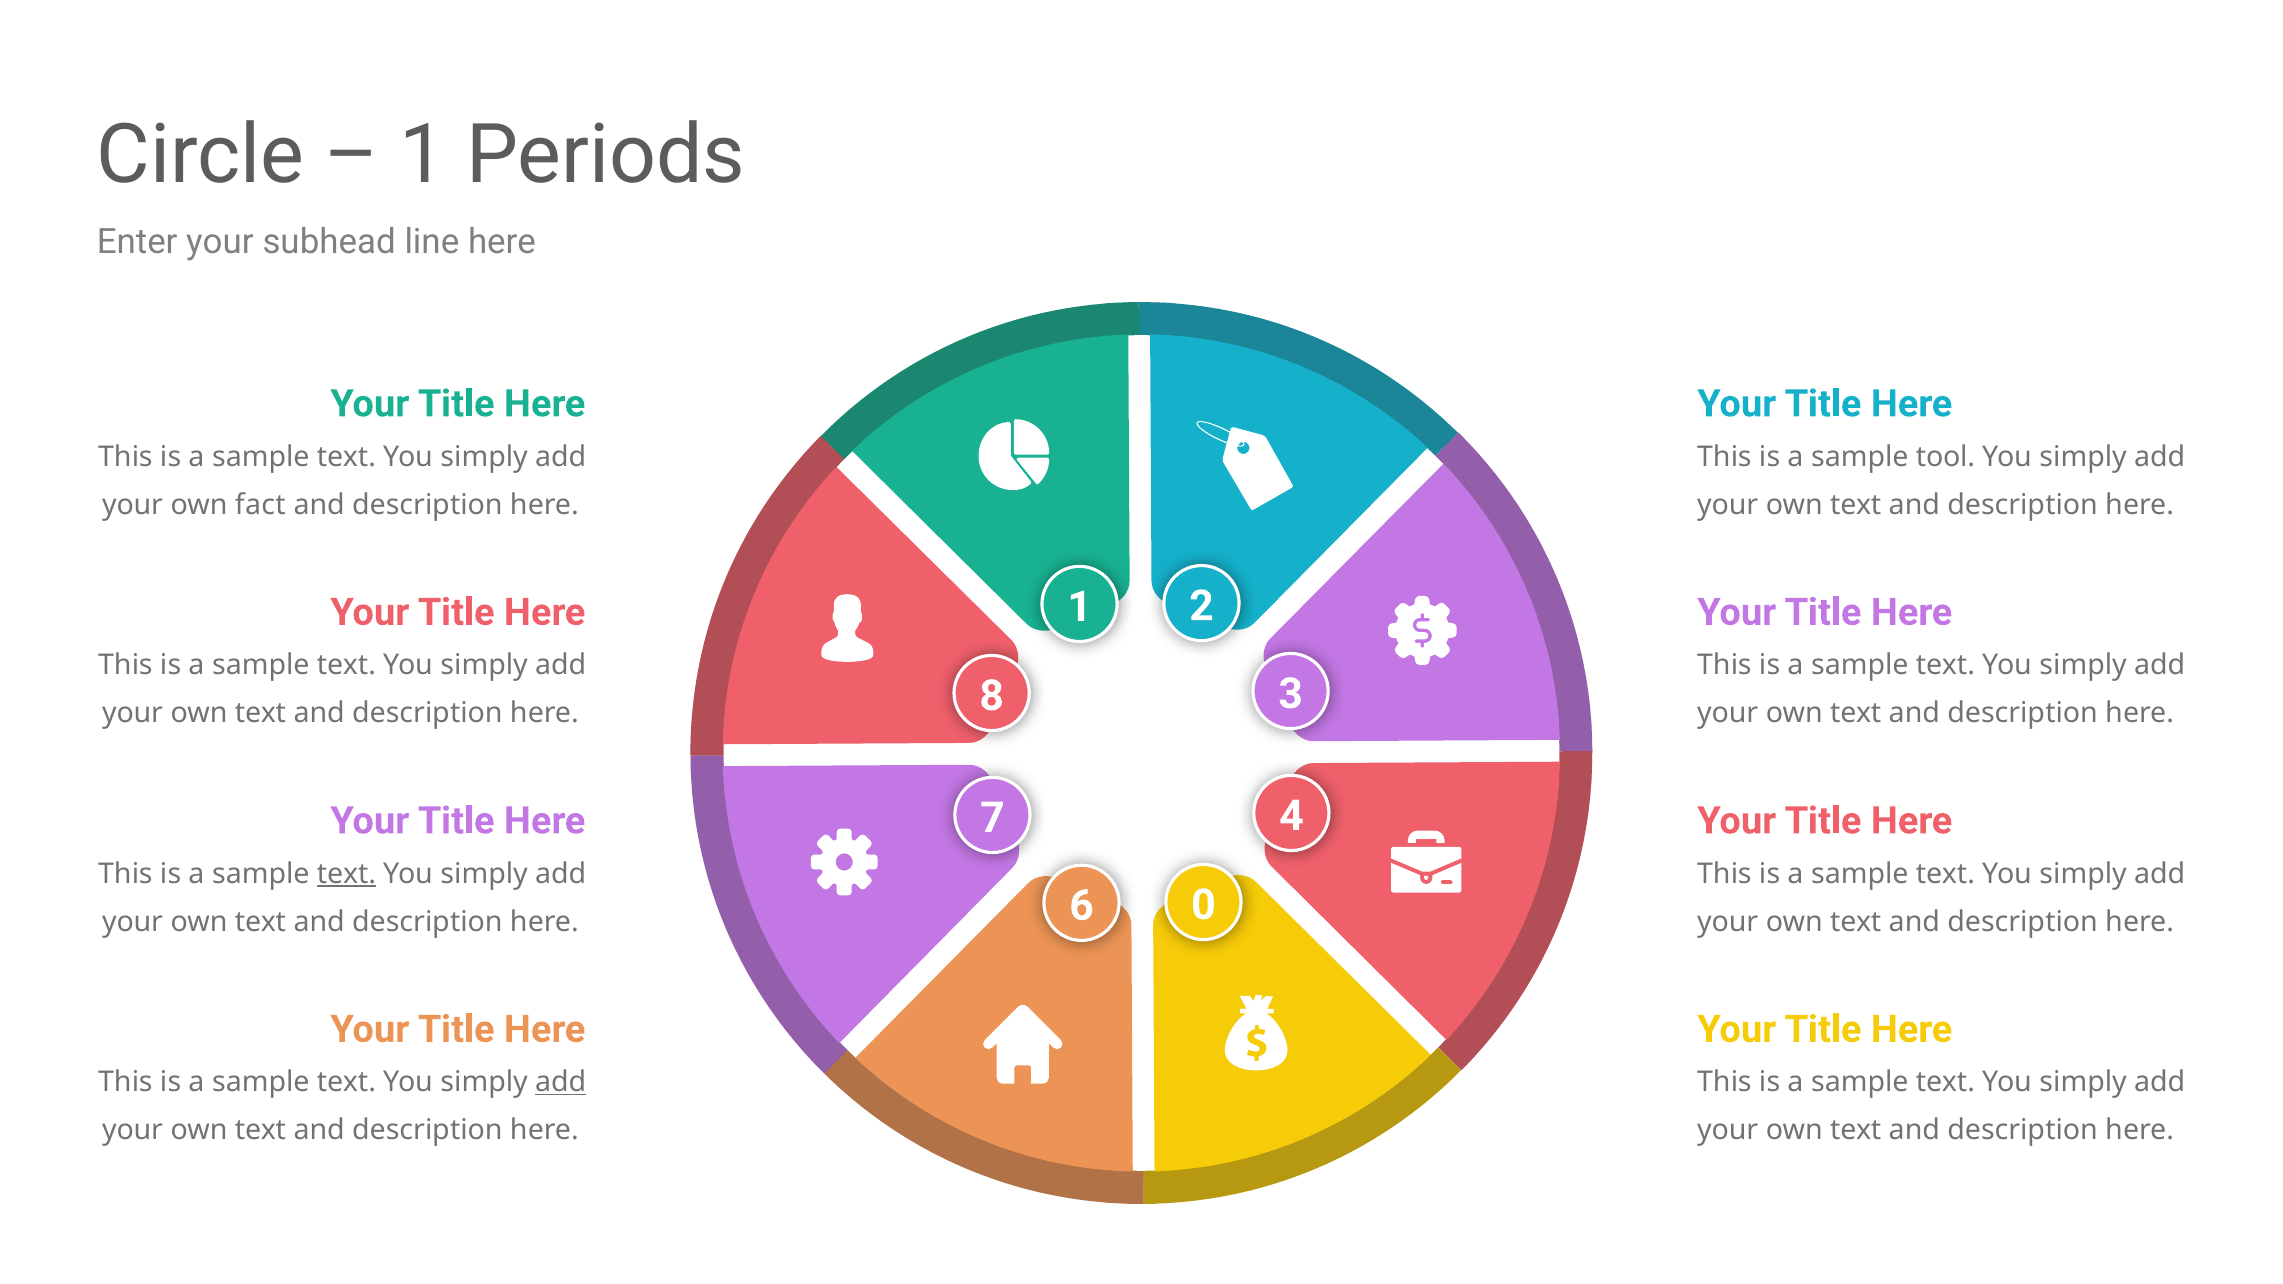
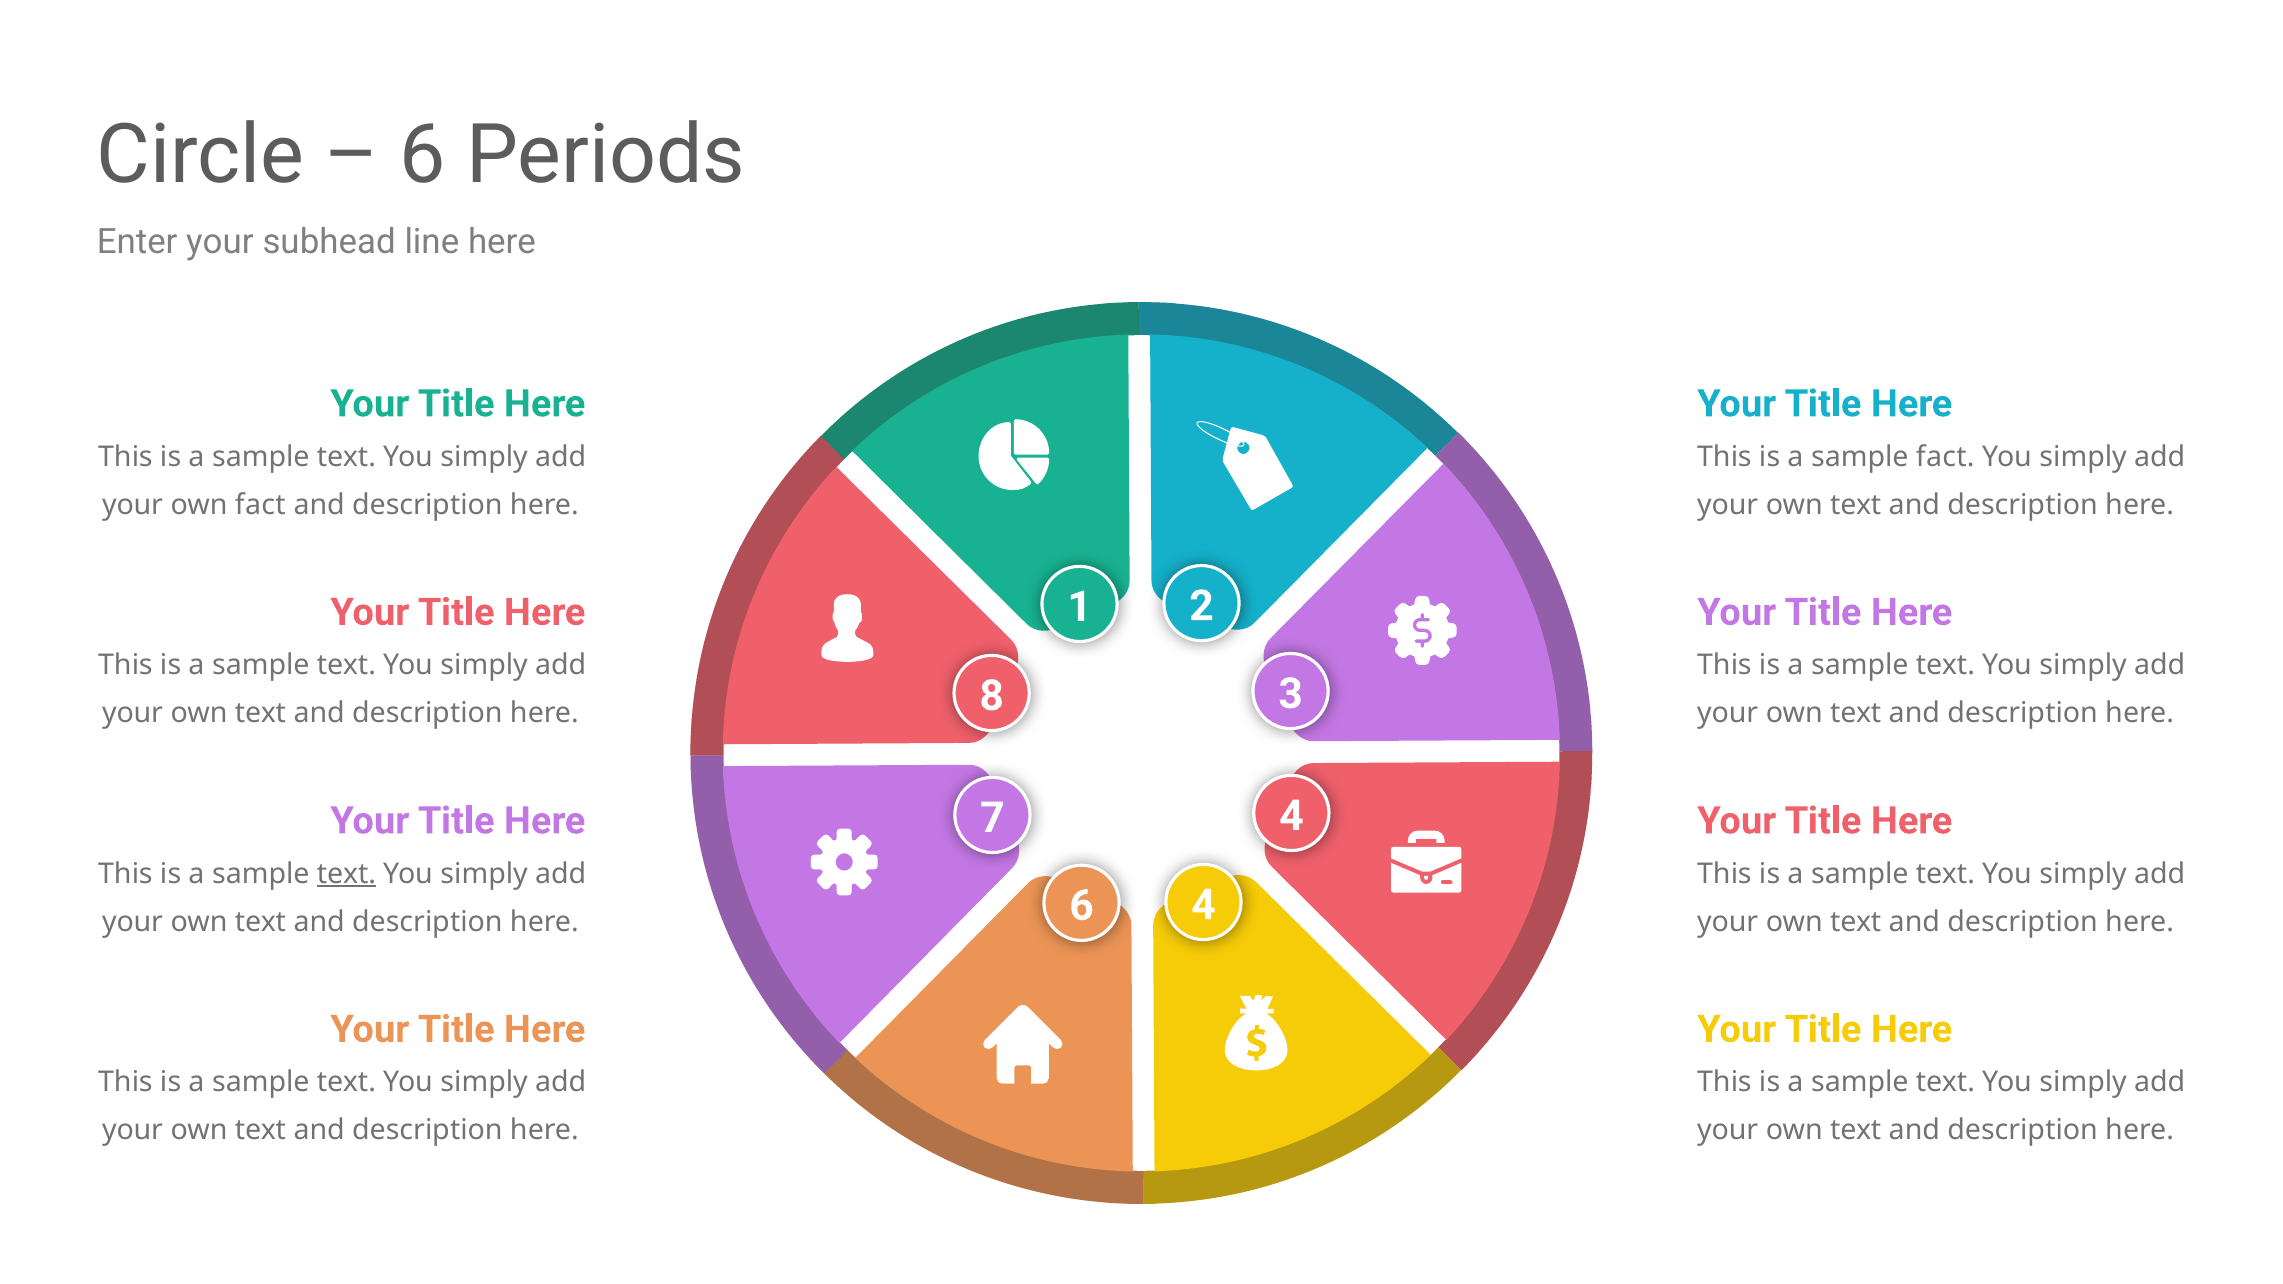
1: 1 -> 6 (423, 155)
sample tool: tool -> fact (1945, 457)
6 0: 0 -> 4 (1203, 905)
add underline: present -> none (561, 1083)
